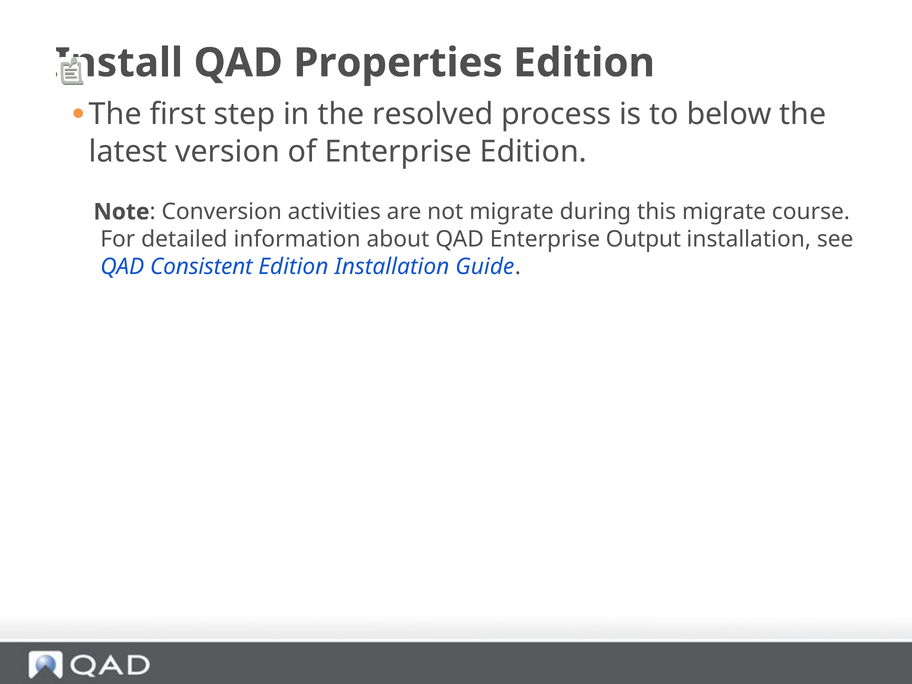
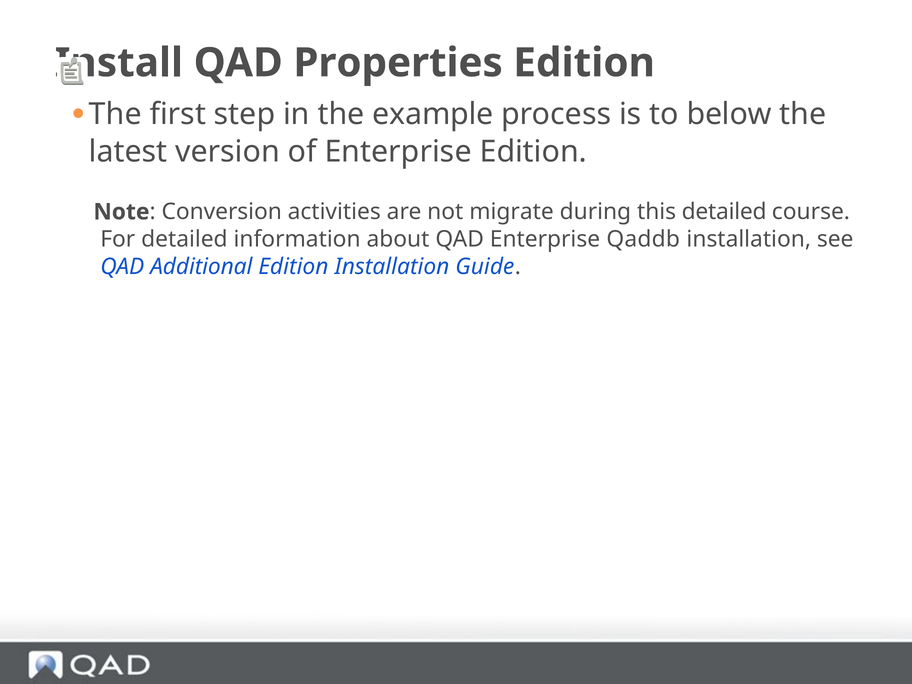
resolved: resolved -> example (433, 114)
this migrate: migrate -> detailed (724, 212)
Output: Output -> Qaddb (643, 239)
Consistent: Consistent -> Additional (201, 267)
